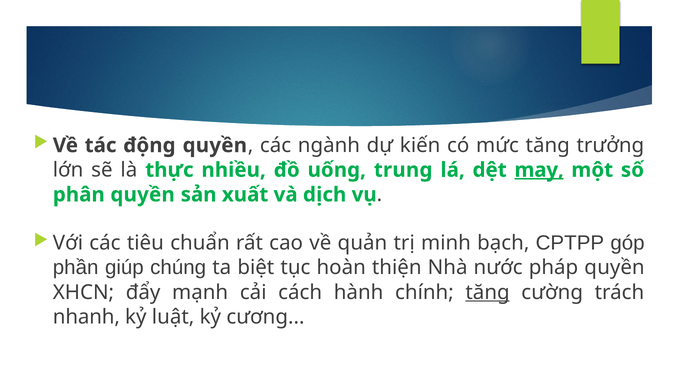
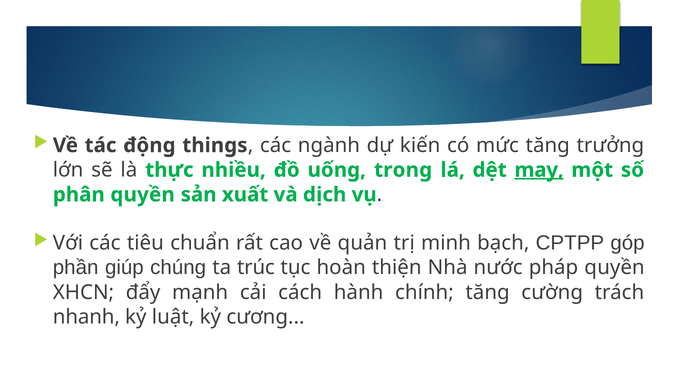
động quyền: quyền -> things (215, 145)
trung: trung -> trong (403, 170)
biệt: biệt -> trúc (256, 268)
tăng underline: present -> none (488, 292)
